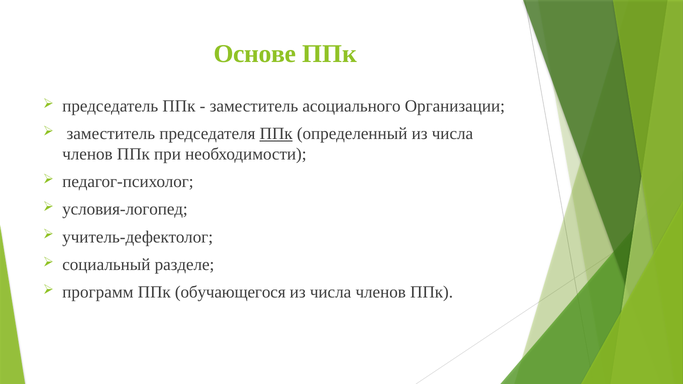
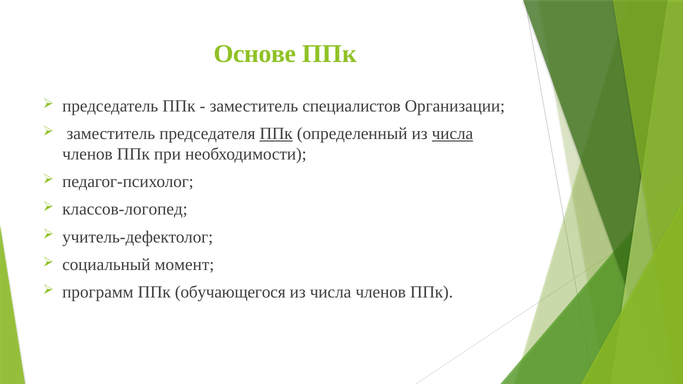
асоциального: асоциального -> специалистов (352, 106)
числа underline: none -> present (452, 134)
условия-логопед: условия-логопед -> классов-логопед (125, 209)
разделе: разделе -> момент (184, 265)
